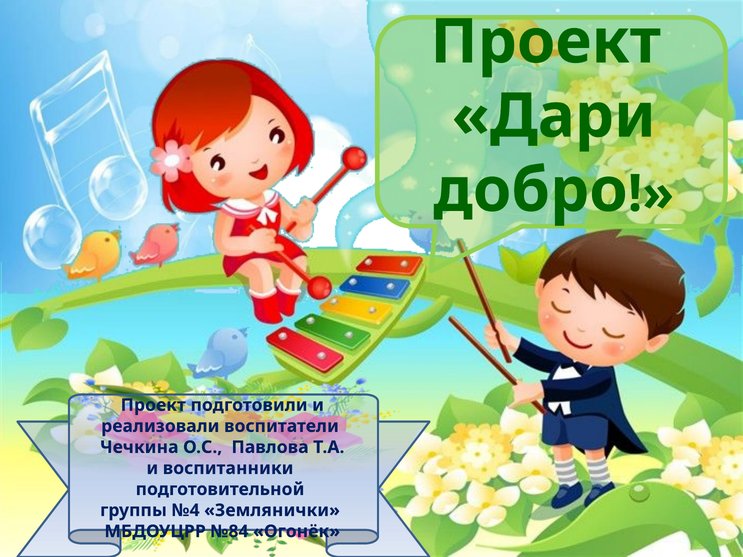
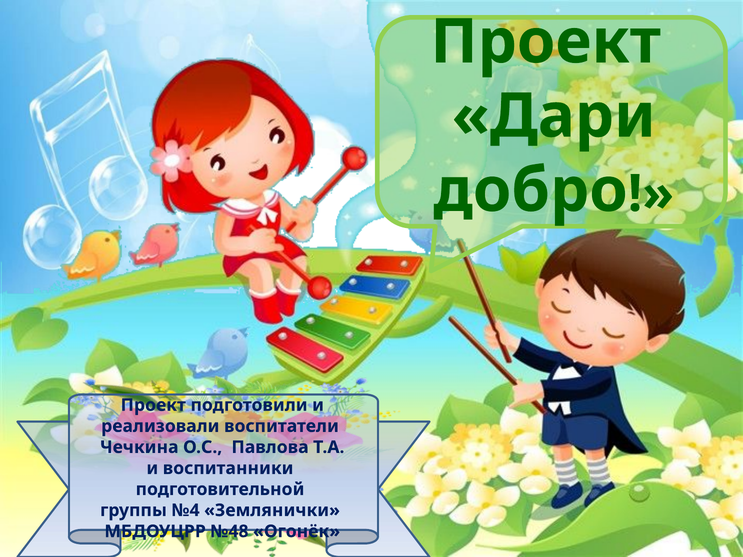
№84: №84 -> №48 (229, 532)
